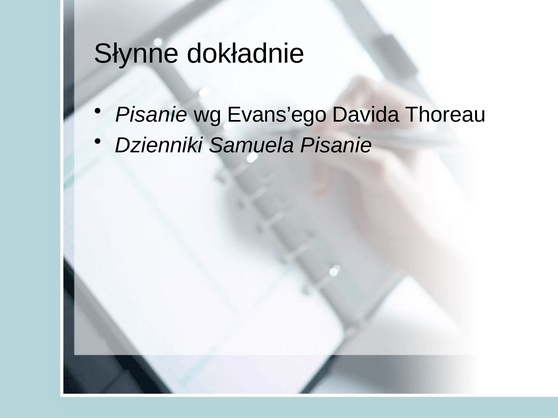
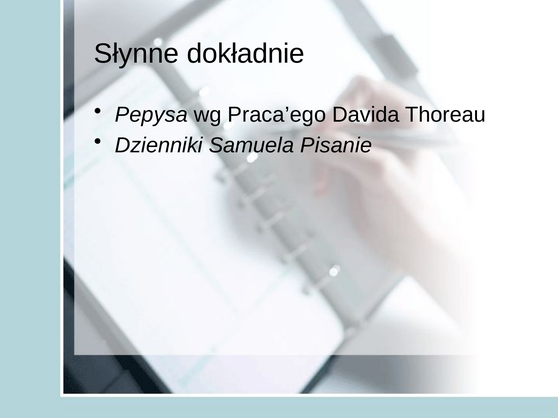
Pisanie: Pisanie -> Pepysa (151, 115)
Evans’ego: Evans’ego -> Praca’ego (277, 115)
